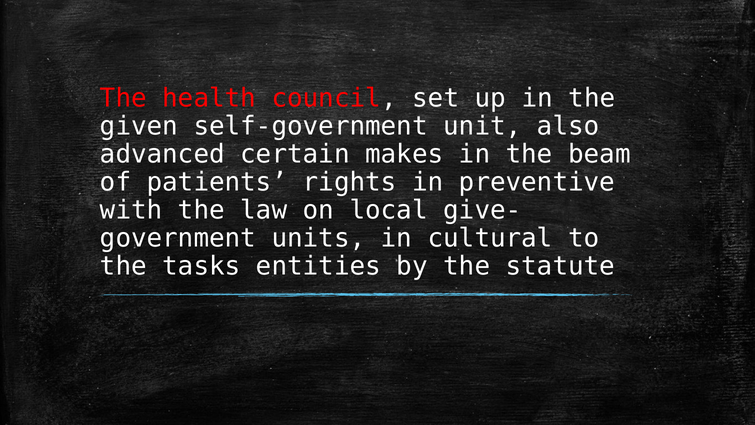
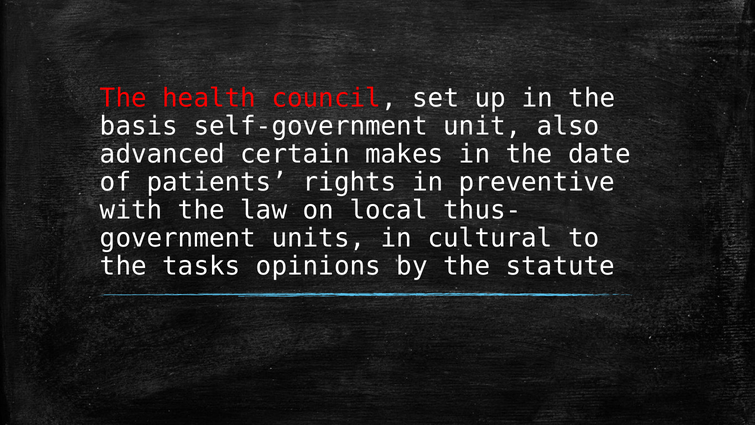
given: given -> basis (139, 126)
beam: beam -> date (599, 154)
give-: give- -> thus- (482, 210)
entities: entities -> opinions (318, 266)
